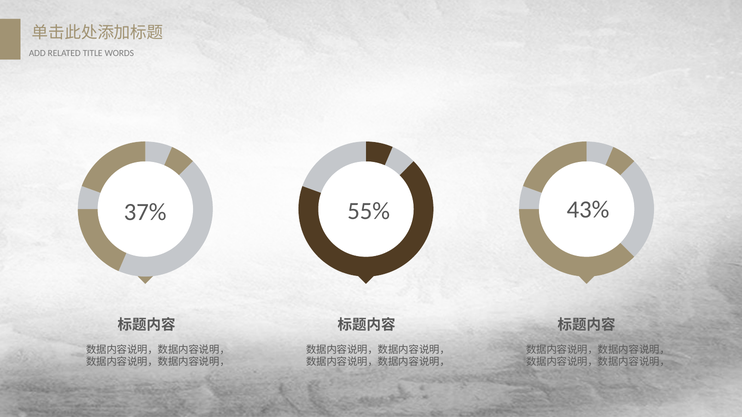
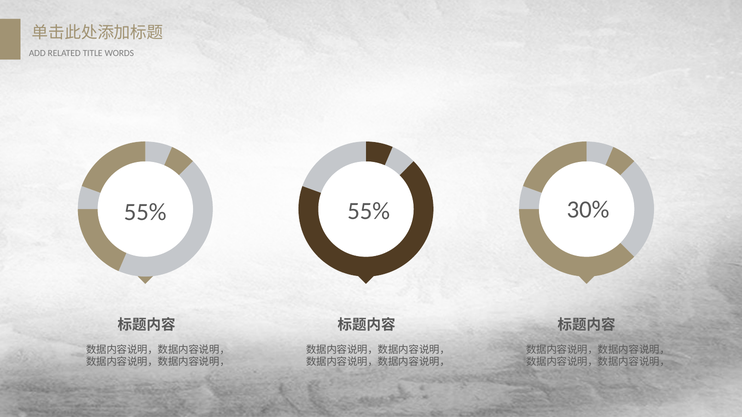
37%: 37% -> 55% (145, 212)
43%: 43% -> 30% (588, 210)
